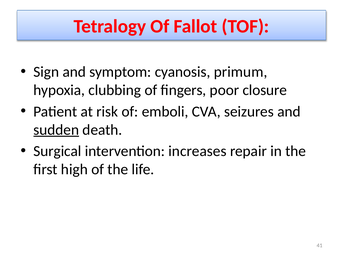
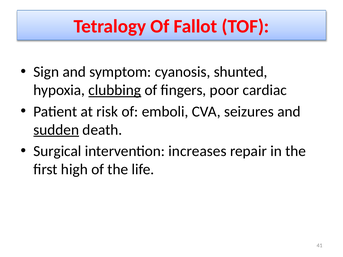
primum: primum -> shunted (241, 72)
clubbing underline: none -> present (115, 90)
closure: closure -> cardiac (265, 90)
